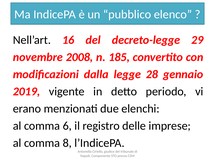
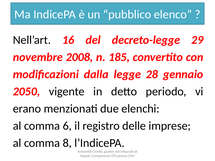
2019: 2019 -> 2050 (27, 92)
